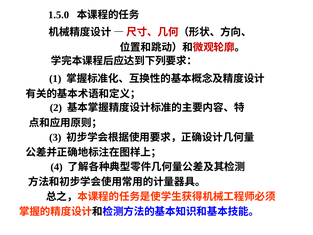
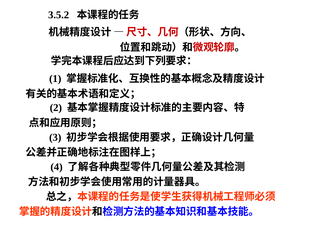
1.5.0: 1.5.0 -> 3.5.2 (59, 15)
